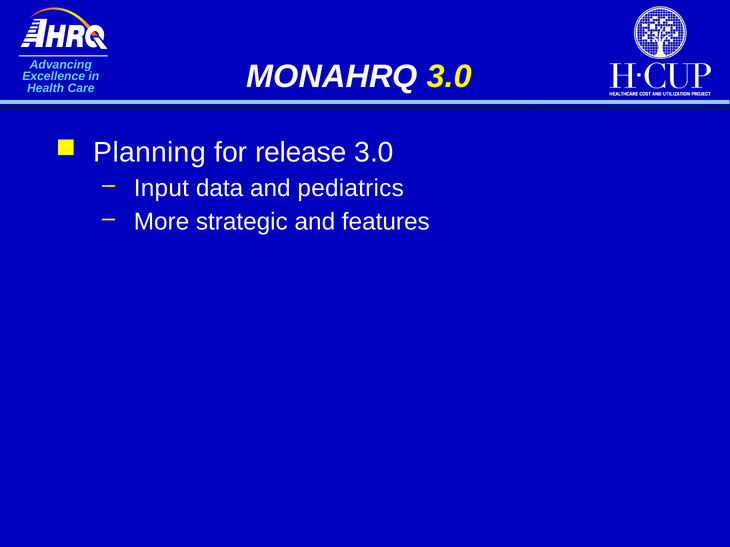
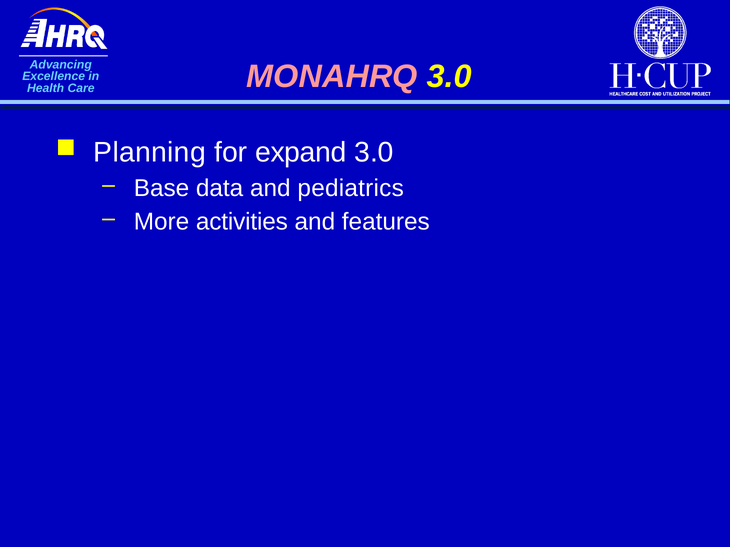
MONAHRQ colour: white -> pink (332, 77)
release: release -> expand (301, 153)
Input: Input -> Base (162, 188)
strategic: strategic -> activities (242, 222)
